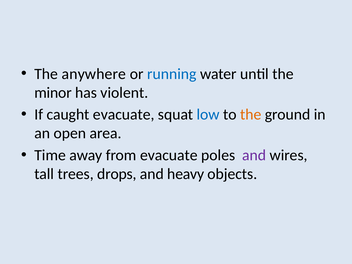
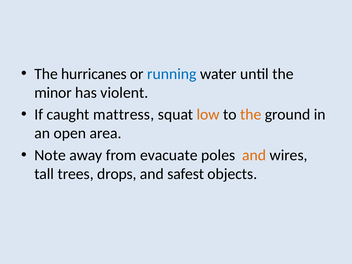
anywhere: anywhere -> hurricanes (94, 74)
caught evacuate: evacuate -> mattress (124, 115)
low colour: blue -> orange (208, 115)
Time: Time -> Note (50, 155)
and colour: purple -> orange (254, 155)
heavy: heavy -> safest (186, 174)
